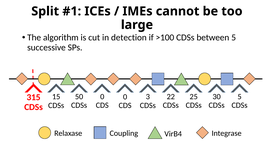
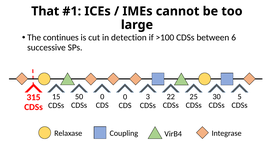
Split: Split -> That (45, 11)
algorithm: algorithm -> continues (61, 38)
between 5: 5 -> 6 (234, 38)
